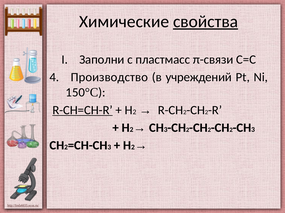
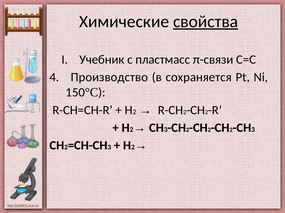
Заполни: Заполни -> Учебник (102, 60)
учреждений: учреждений -> сохраняется (199, 78)
R-CH=CH-R underline: present -> none (83, 110)
